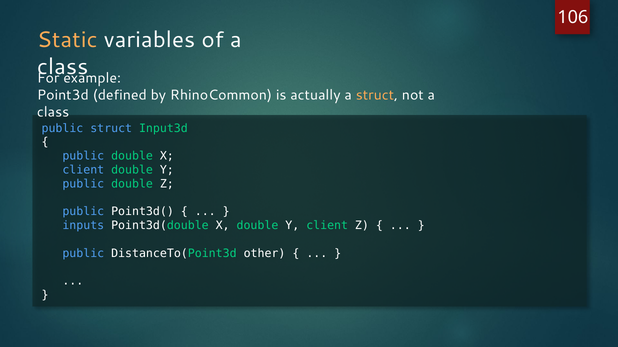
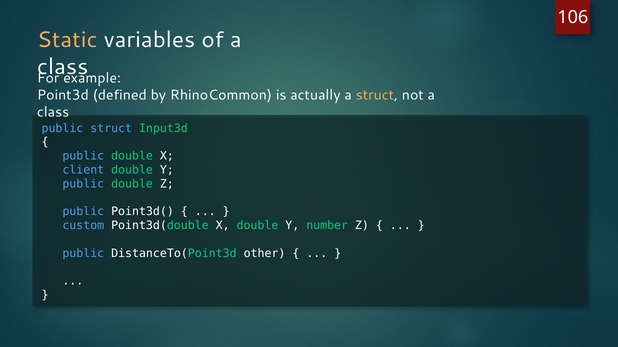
inputs: inputs -> custom (83, 226)
Y client: client -> number (327, 226)
